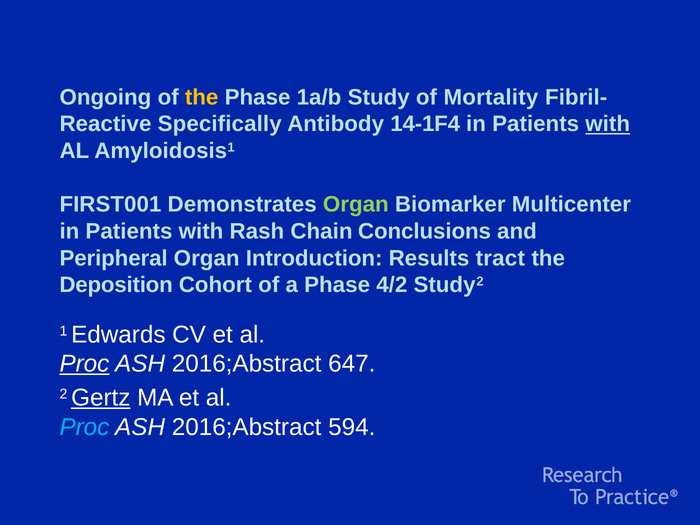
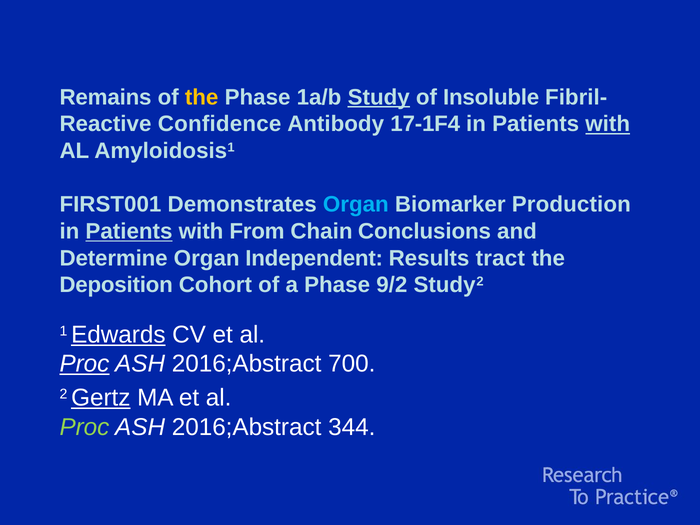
Ongoing: Ongoing -> Remains (106, 97)
Study underline: none -> present (379, 97)
Mortality: Mortality -> Insoluble (491, 97)
Specifically: Specifically -> Confidence (220, 124)
14-1F4: 14-1F4 -> 17-1F4 (425, 124)
Organ colour: light green -> light blue (356, 205)
Multicenter: Multicenter -> Production (571, 205)
Patients underline: none -> present (129, 231)
Rash: Rash -> From (257, 231)
Peripheral: Peripheral -> Determine (114, 258)
Introduction: Introduction -> Independent (314, 258)
4/2: 4/2 -> 9/2 (392, 285)
Edwards underline: none -> present (118, 335)
647: 647 -> 700 (352, 364)
Proc colour: light blue -> light green (84, 427)
594: 594 -> 344 (352, 427)
